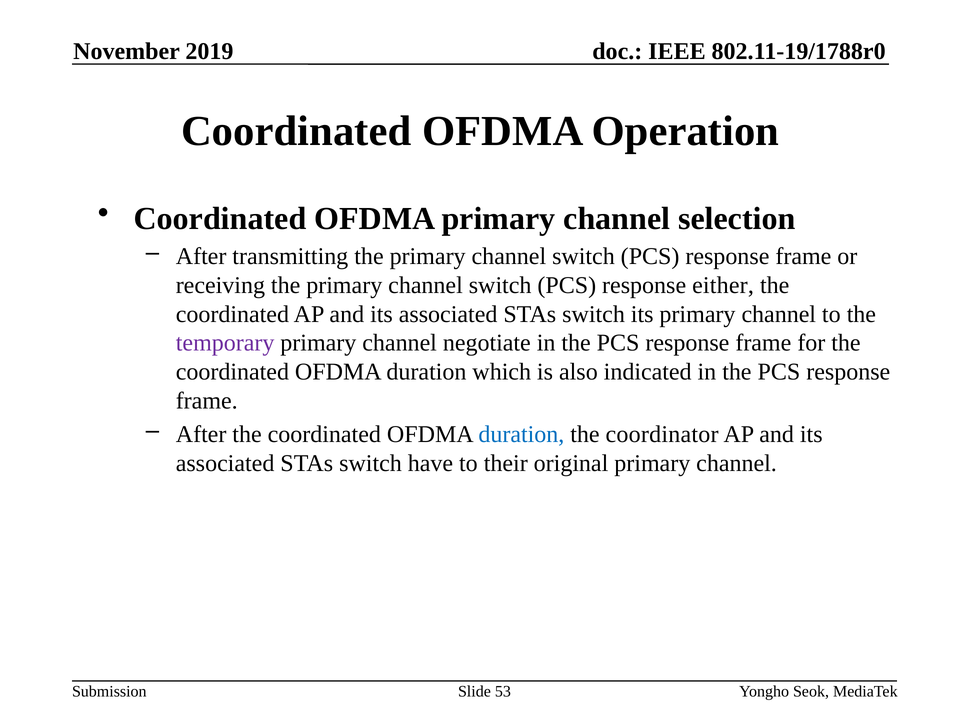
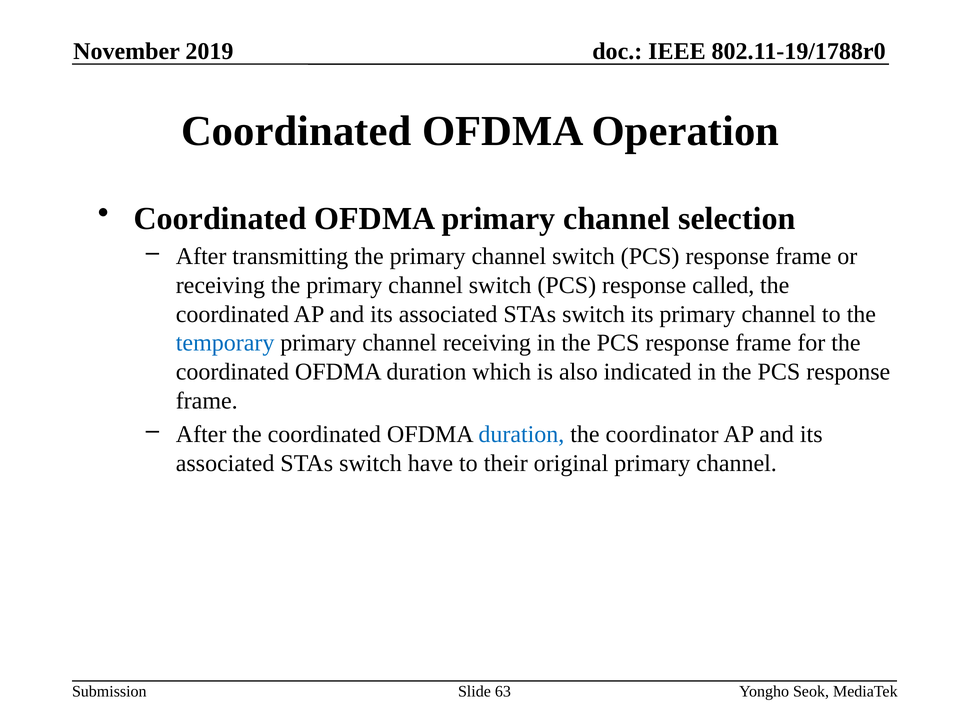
either: either -> called (723, 285)
temporary colour: purple -> blue (225, 343)
channel negotiate: negotiate -> receiving (487, 343)
53: 53 -> 63 (503, 691)
